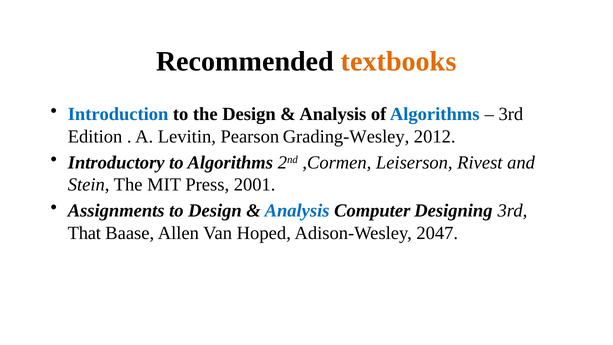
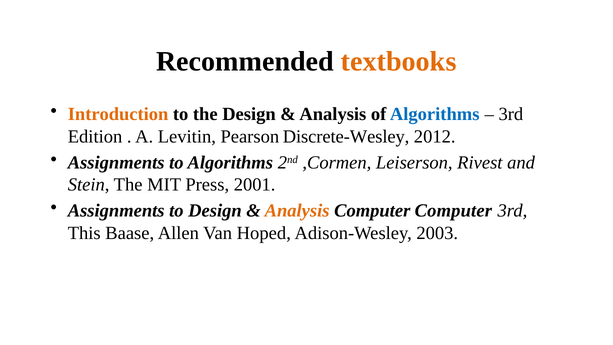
Introduction colour: blue -> orange (118, 114)
Grading-Wesley: Grading-Wesley -> Discrete-Wesley (346, 137)
Introductory: Introductory -> Assignments (116, 162)
Analysis colour: blue -> orange (297, 211)
Computer Designing: Designing -> Computer (453, 211)
That: That -> This (84, 233)
2047: 2047 -> 2003 (437, 233)
